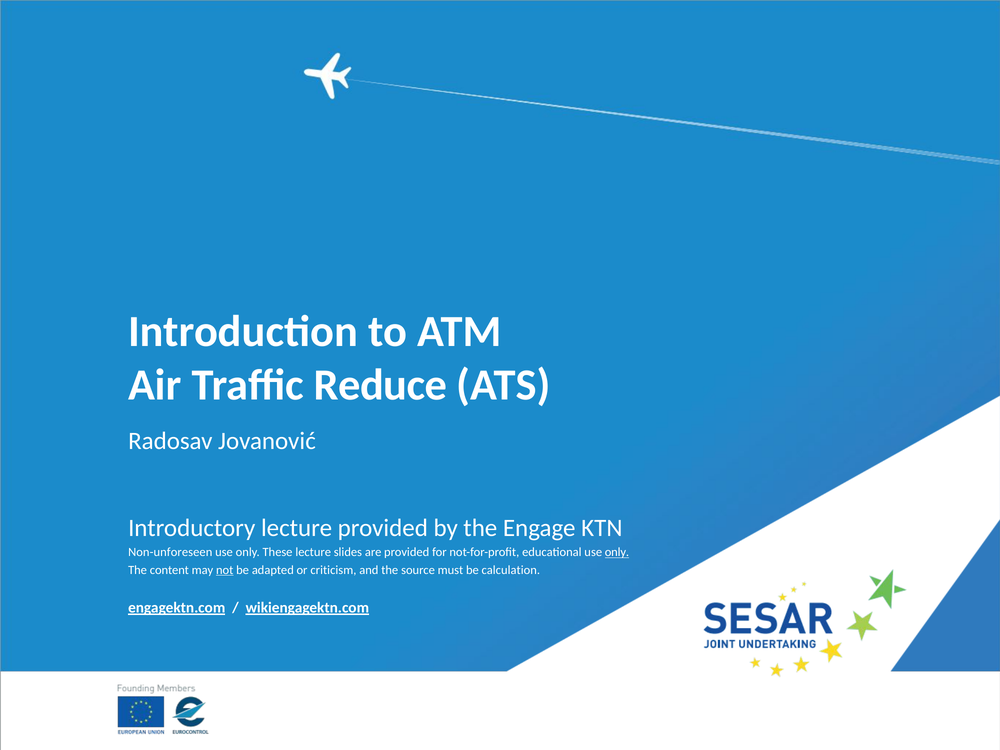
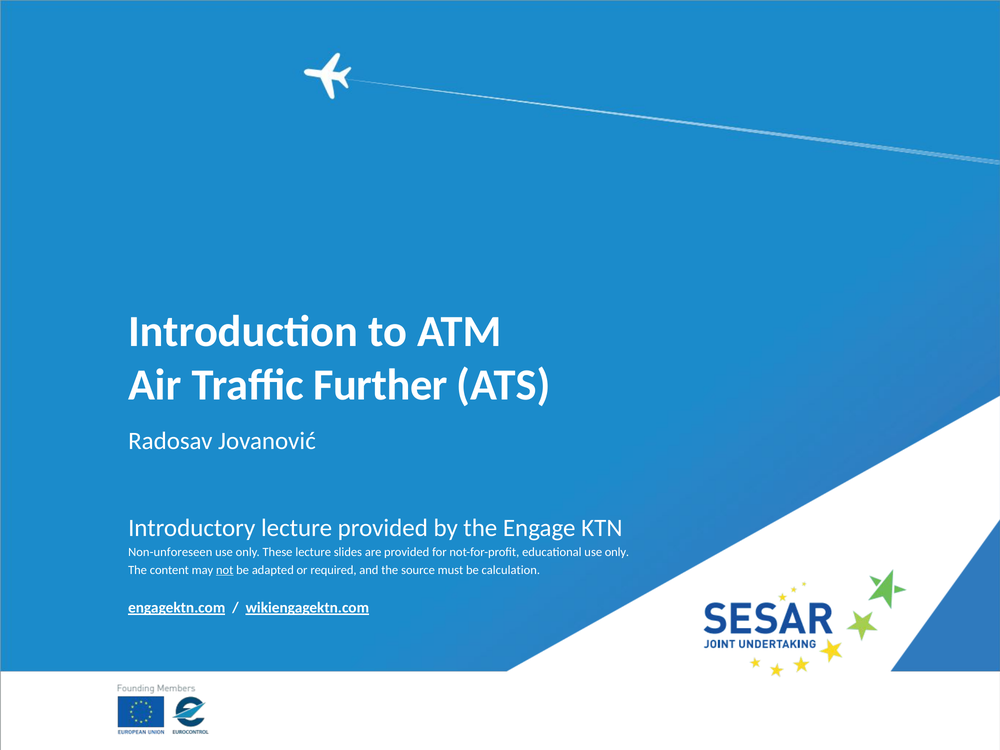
Reduce: Reduce -> Further (380, 385)
only underline: present -> none (617, 552)
criticism: criticism -> required (333, 570)
